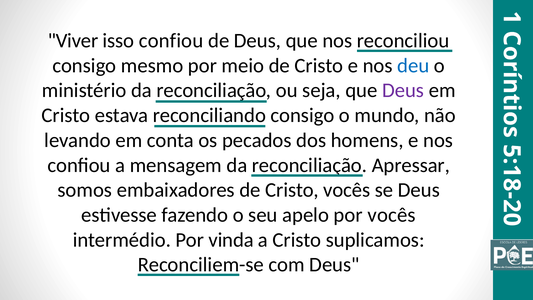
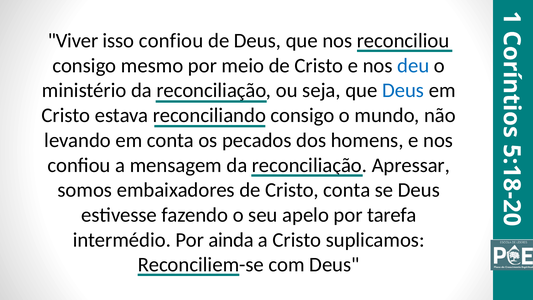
Deus colour: purple -> blue (403, 90)
Cristo vocês: vocês -> conta (347, 190)
por vocês: vocês -> tarefa (392, 215)
vinda: vinda -> ainda (231, 240)
